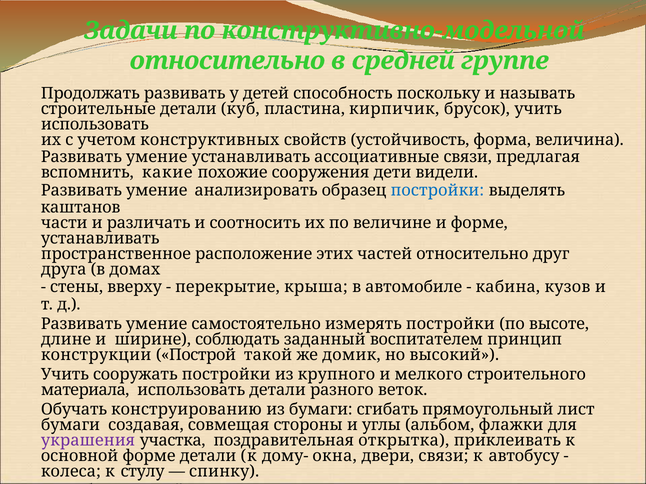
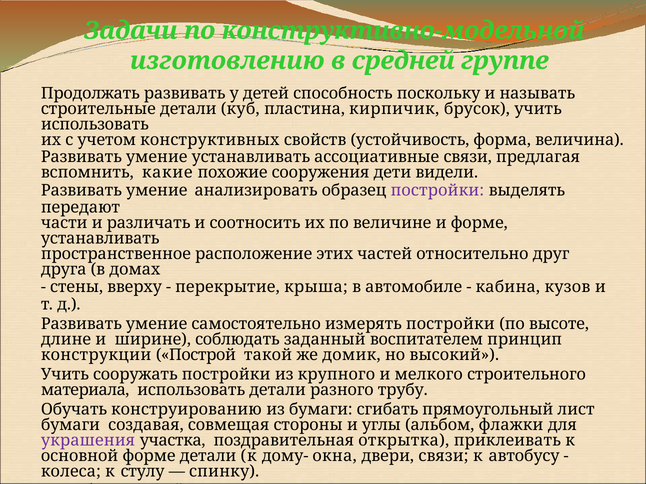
относительно: относительно -> изготовлению (227, 61)
постройки colour: blue -> purple (437, 190)
каштанов: каштанов -> передают (80, 208)
разного веток: веток -> трубу (403, 390)
